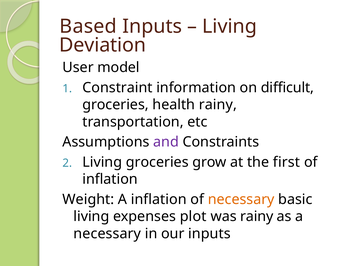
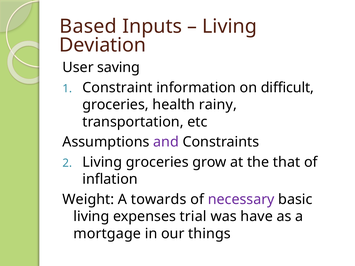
model: model -> saving (119, 68)
first: first -> that (287, 162)
A inflation: inflation -> towards (159, 200)
necessary colour: orange -> purple (241, 200)
plot: plot -> trial (193, 217)
was rainy: rainy -> have (257, 217)
necessary: necessary -> mortgage (107, 234)
our inputs: inputs -> things (209, 234)
